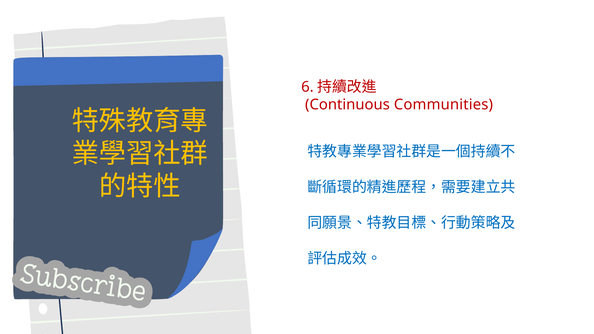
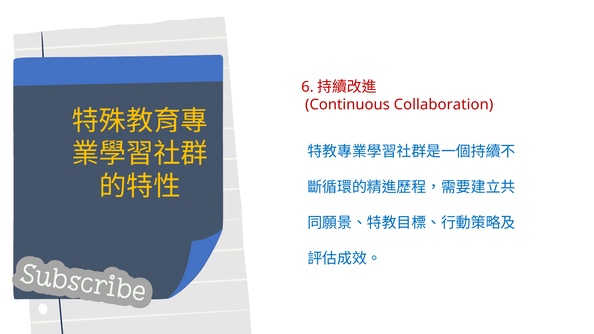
Communities: Communities -> Collaboration (443, 105)
